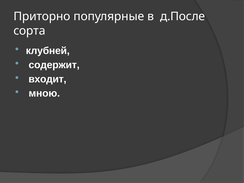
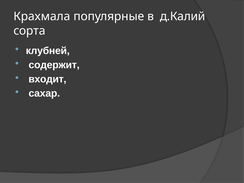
Приторно: Приторно -> Крахмала (42, 16)
д.После: д.После -> д.Калий (183, 16)
мною: мною -> сахар (44, 93)
